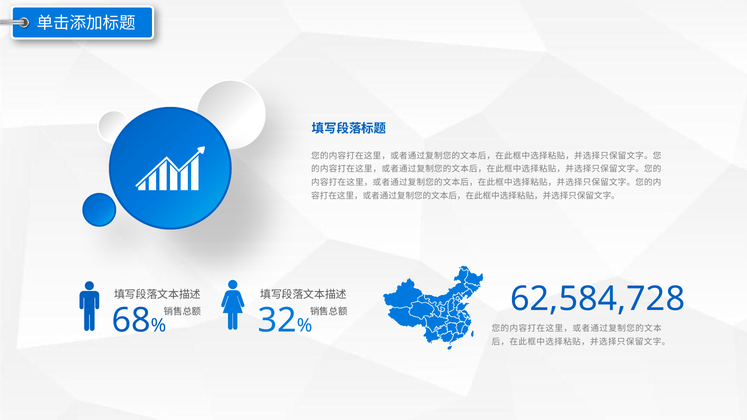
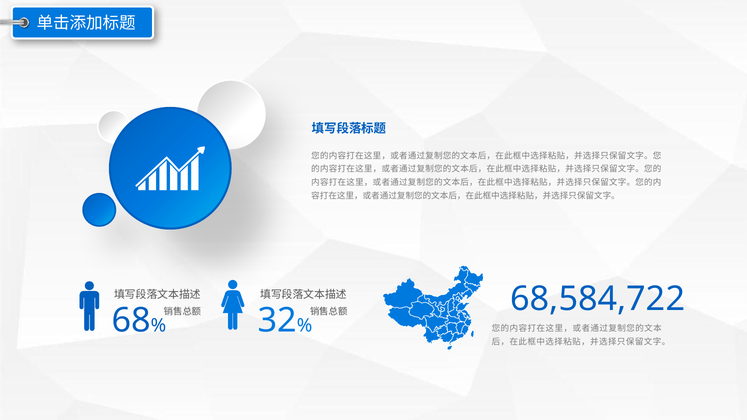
62,584,728: 62,584,728 -> 68,584,722 (598, 299)
